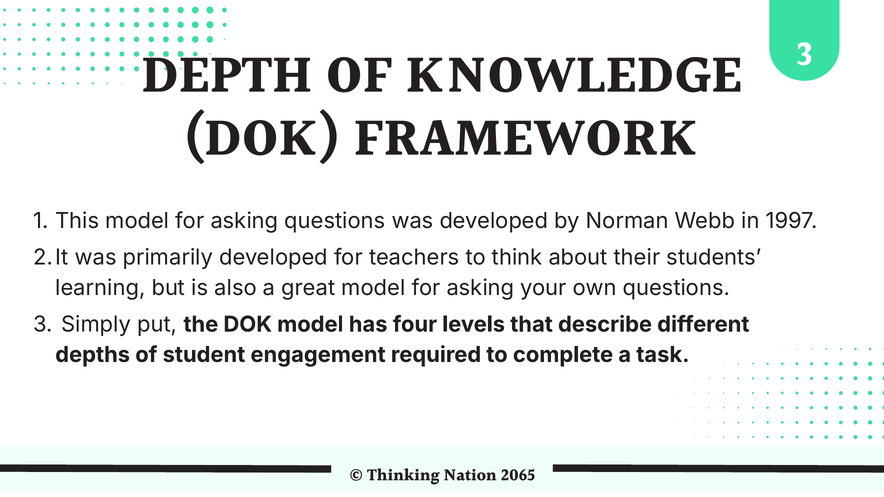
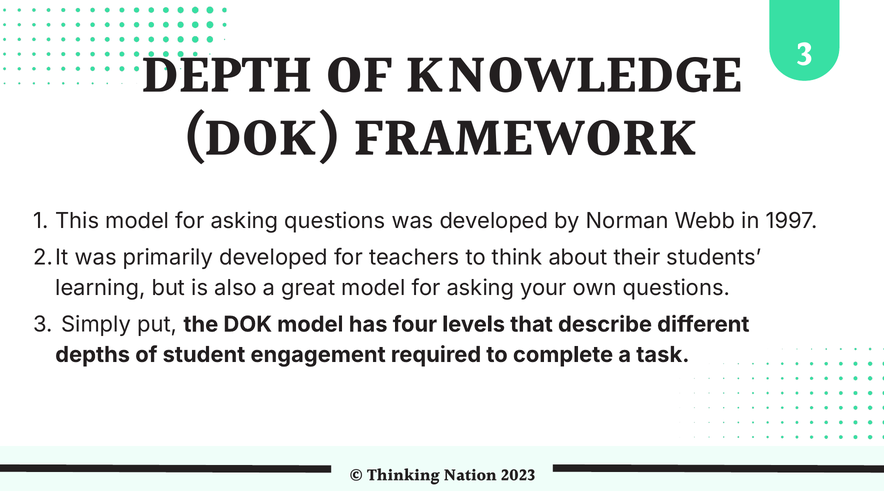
2065: 2065 -> 2023 (518, 476)
